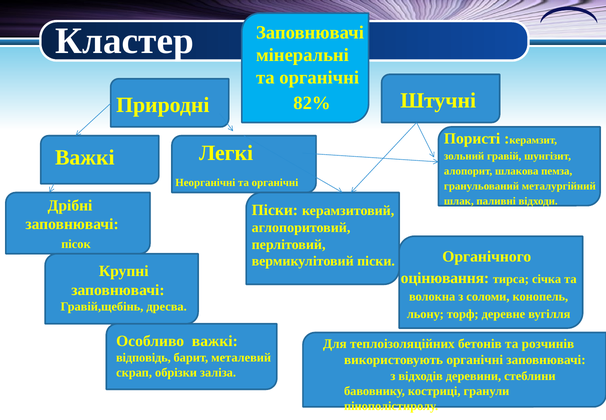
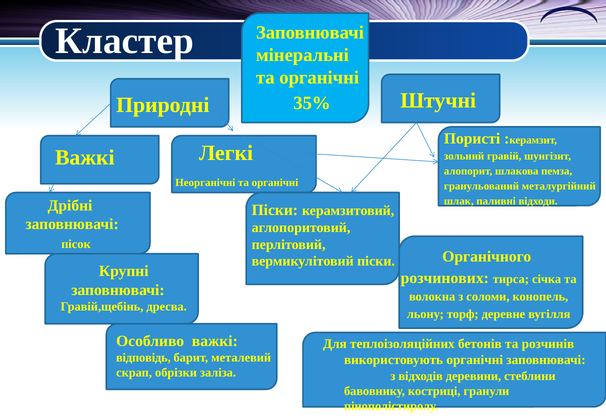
82%: 82% -> 35% (312, 103)
оцінювання: оцінювання -> розчинових (445, 278)
